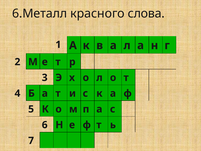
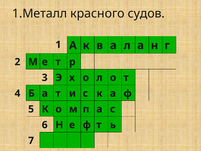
6.Металл: 6.Металл -> 1.Металл (40, 13)
слова: слова -> судов (146, 13)
